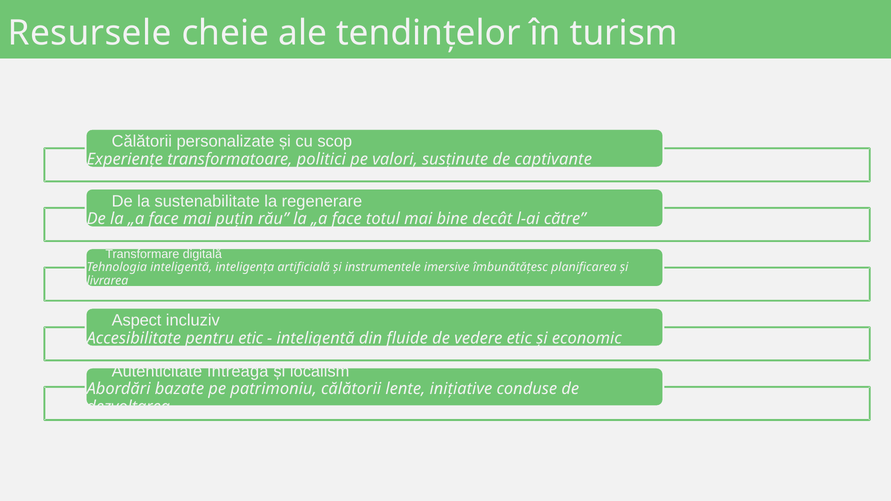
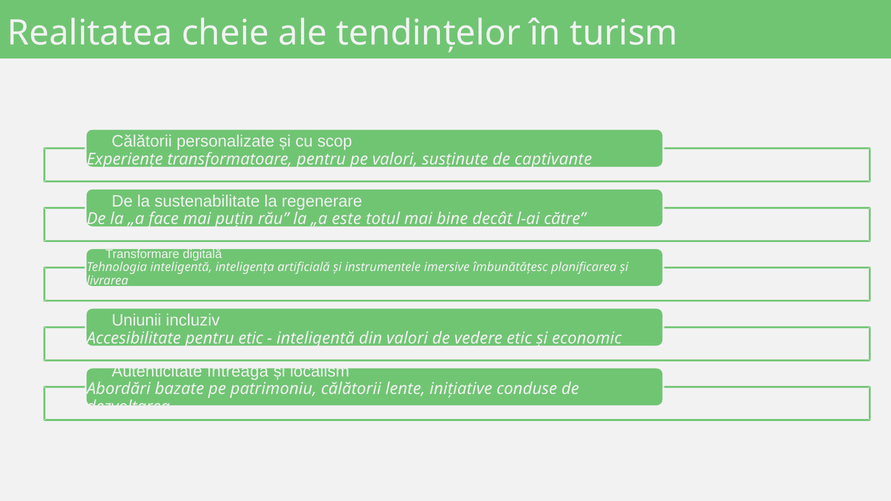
Resursele: Resursele -> Realitatea (90, 33)
transformatoare politici: politici -> pentru (321, 159)
rău la „a face: face -> este (347, 219)
Aspect: Aspect -> Uniunii (137, 321)
din fluide: fluide -> valori (407, 338)
